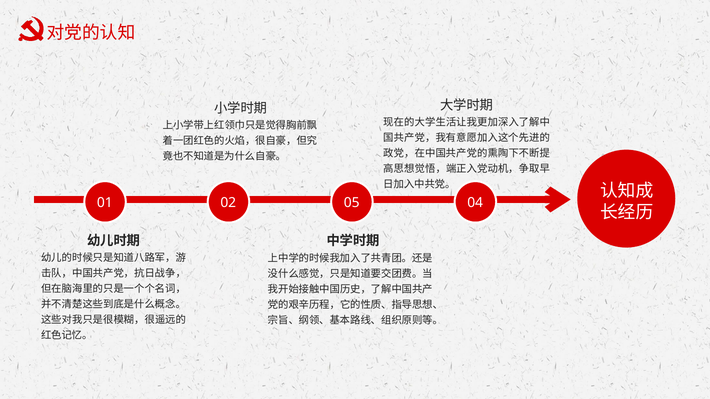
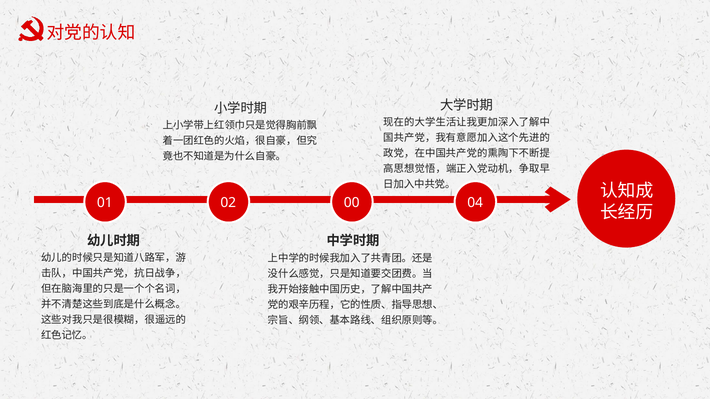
05: 05 -> 00 (352, 203)
